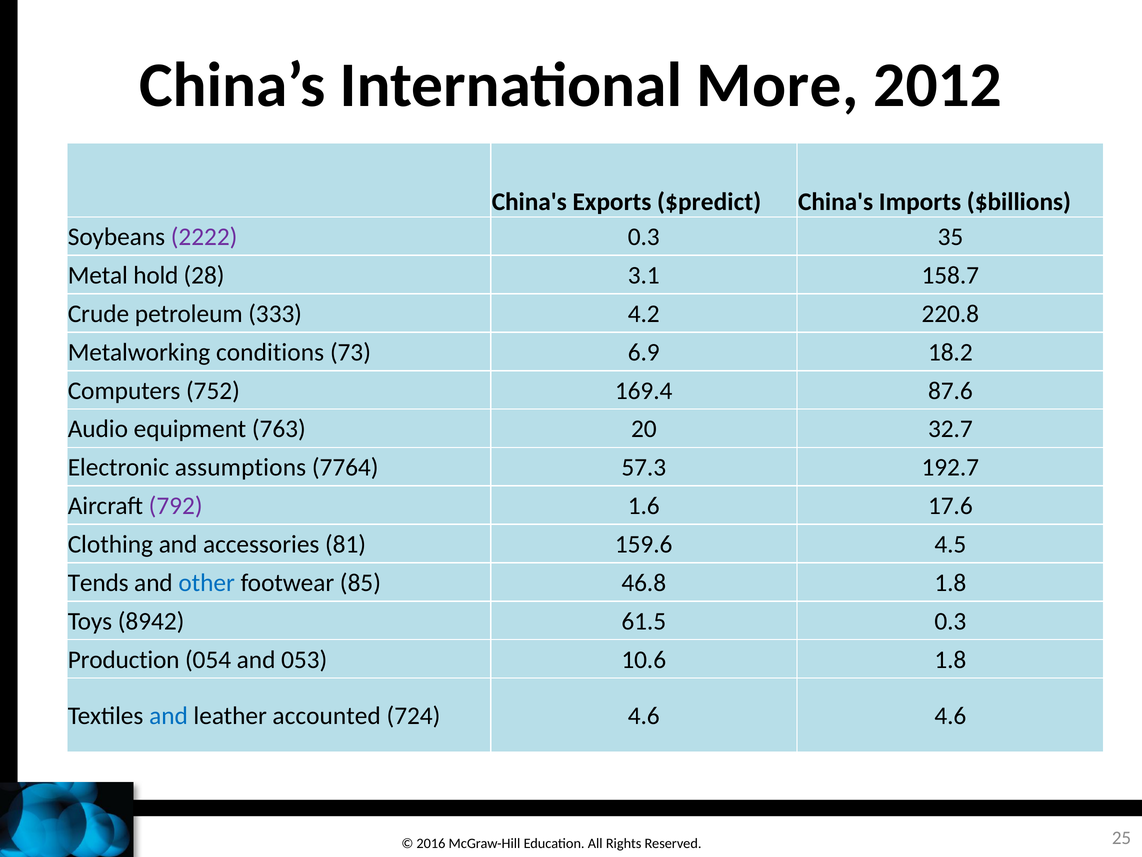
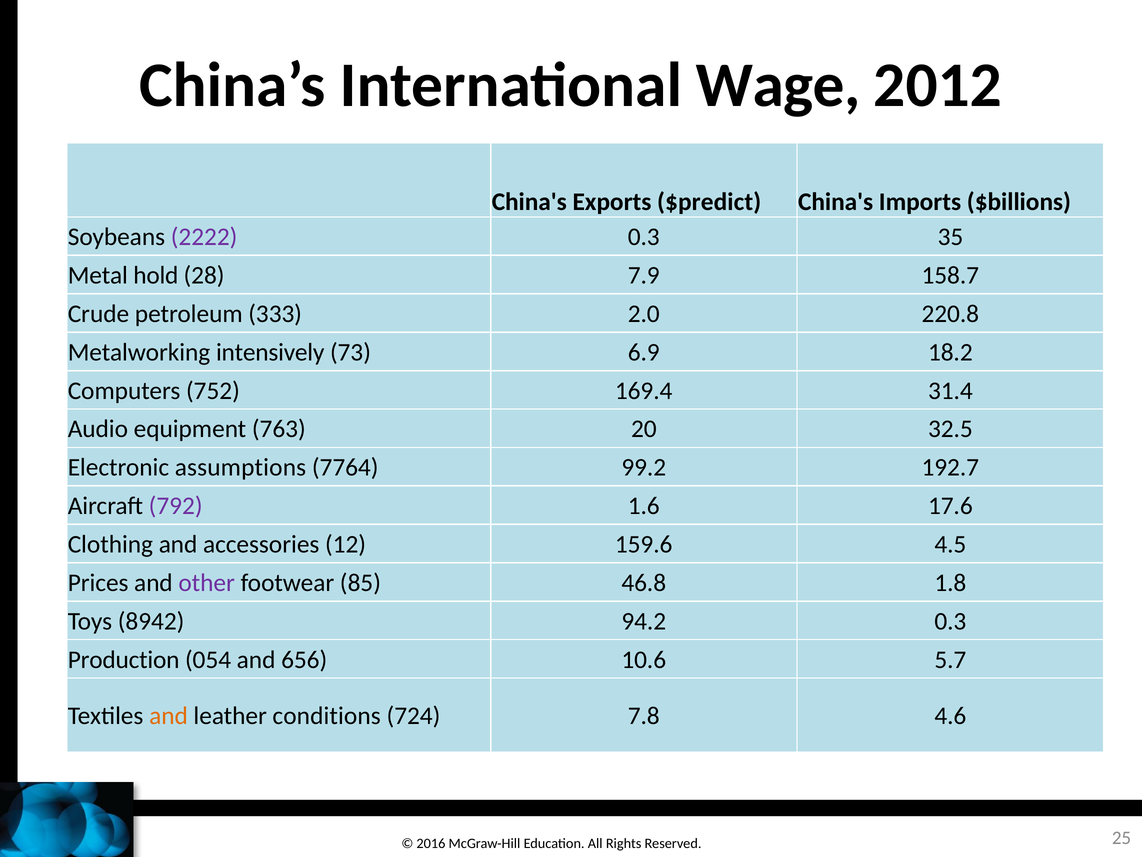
More: More -> Wage (778, 85)
3.1: 3.1 -> 7.9 (644, 275)
4.2: 4.2 -> 2.0 (644, 314)
conditions: conditions -> intensively (270, 352)
87.6: 87.6 -> 31.4 (950, 390)
32.7: 32.7 -> 32.5 (950, 429)
57.3: 57.3 -> 99.2 (644, 467)
81: 81 -> 12 (346, 544)
Tends: Tends -> Prices (98, 582)
other colour: blue -> purple (207, 582)
61.5: 61.5 -> 94.2 (644, 621)
053: 053 -> 656 (304, 659)
10.6 1.8: 1.8 -> 5.7 (950, 659)
and colour: blue -> orange (168, 715)
accounted: accounted -> conditions (327, 715)
724 4.6: 4.6 -> 7.8 (644, 715)
